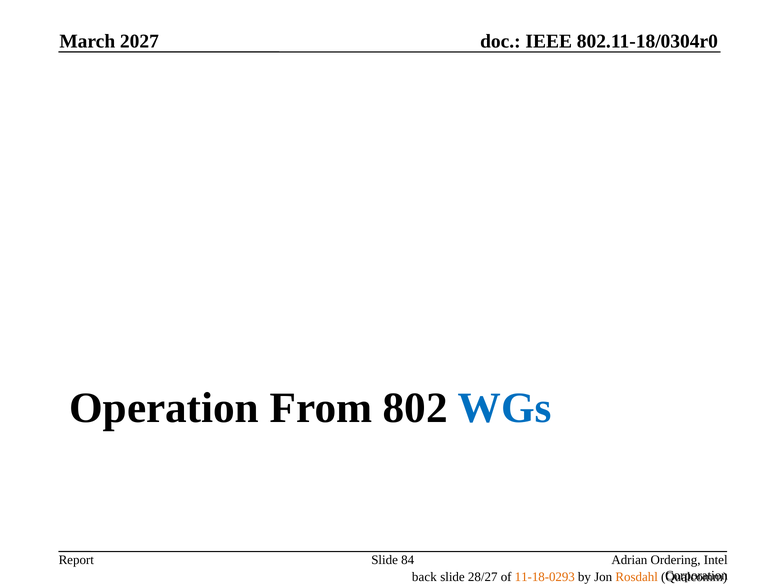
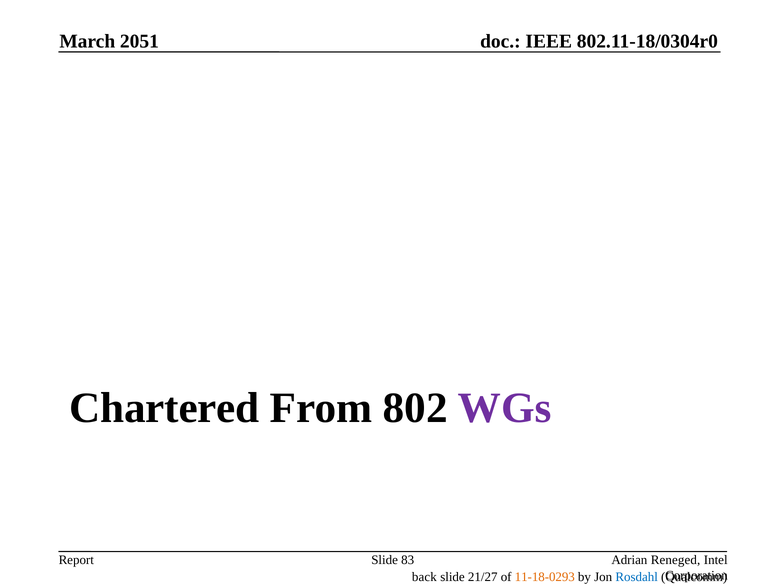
2027: 2027 -> 2051 (139, 42)
Operation: Operation -> Chartered (164, 408)
WGs colour: blue -> purple (505, 408)
84: 84 -> 83 (408, 560)
Ordering: Ordering -> Reneged (675, 560)
28/27: 28/27 -> 21/27 (483, 577)
Rosdahl colour: orange -> blue (637, 577)
